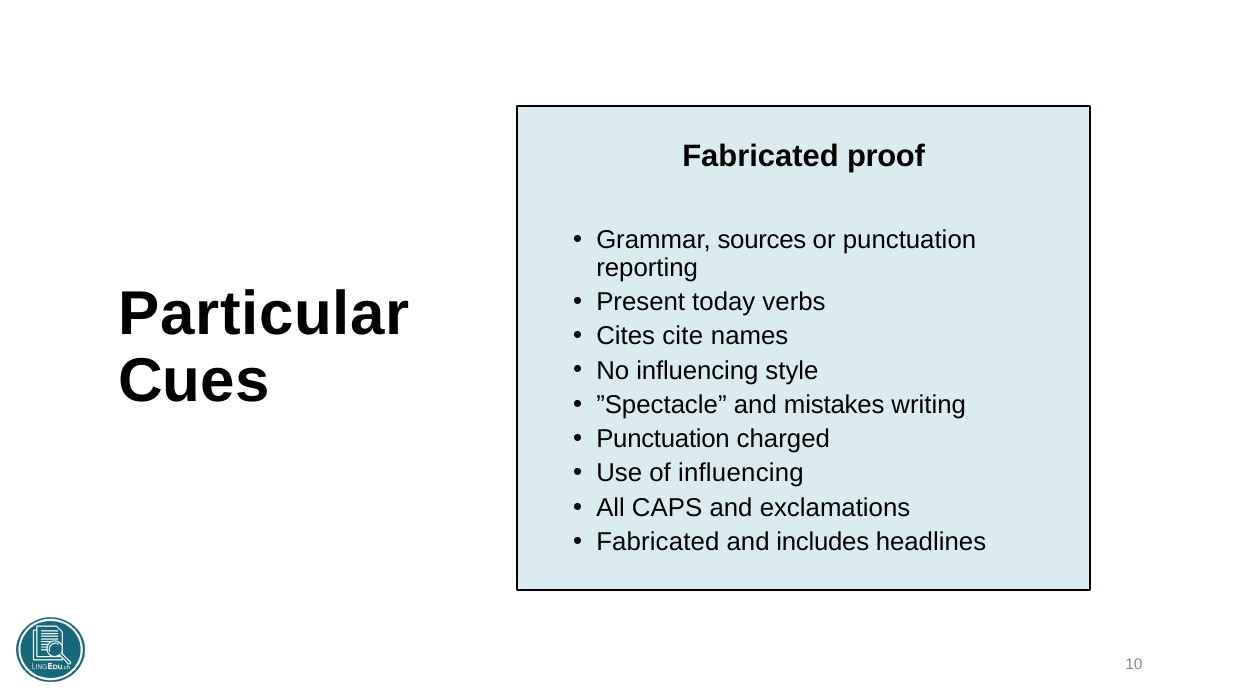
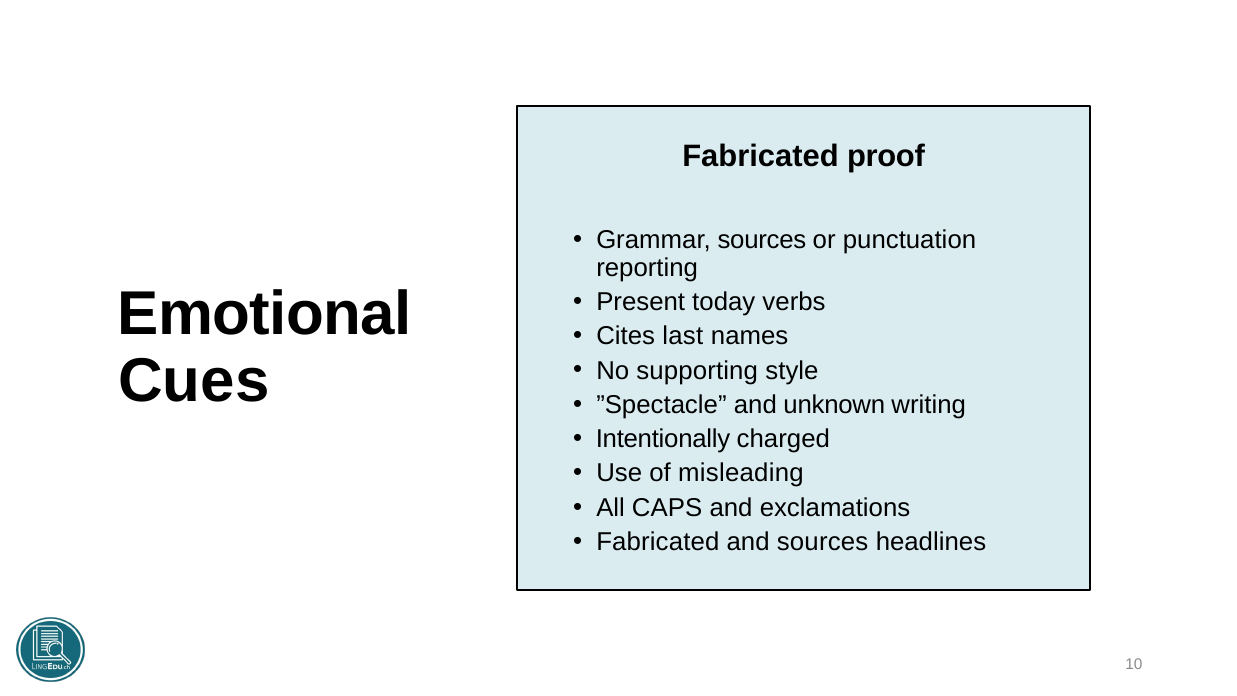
Particular: Particular -> Emotional (265, 314)
cite: cite -> last (683, 336)
No influencing: influencing -> supporting (697, 370)
mistakes: mistakes -> unknown (834, 405)
Punctuation: Punctuation -> Intentionally (663, 439)
of influencing: influencing -> misleading (741, 473)
and includes: includes -> sources (823, 542)
